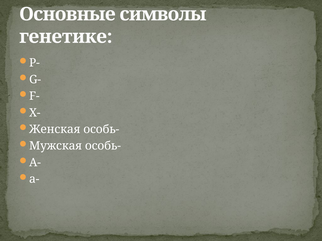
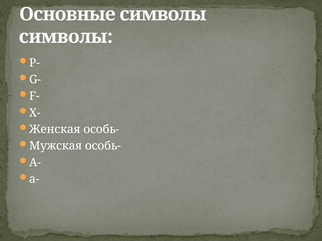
генетике: генетике -> символы (66, 37)
